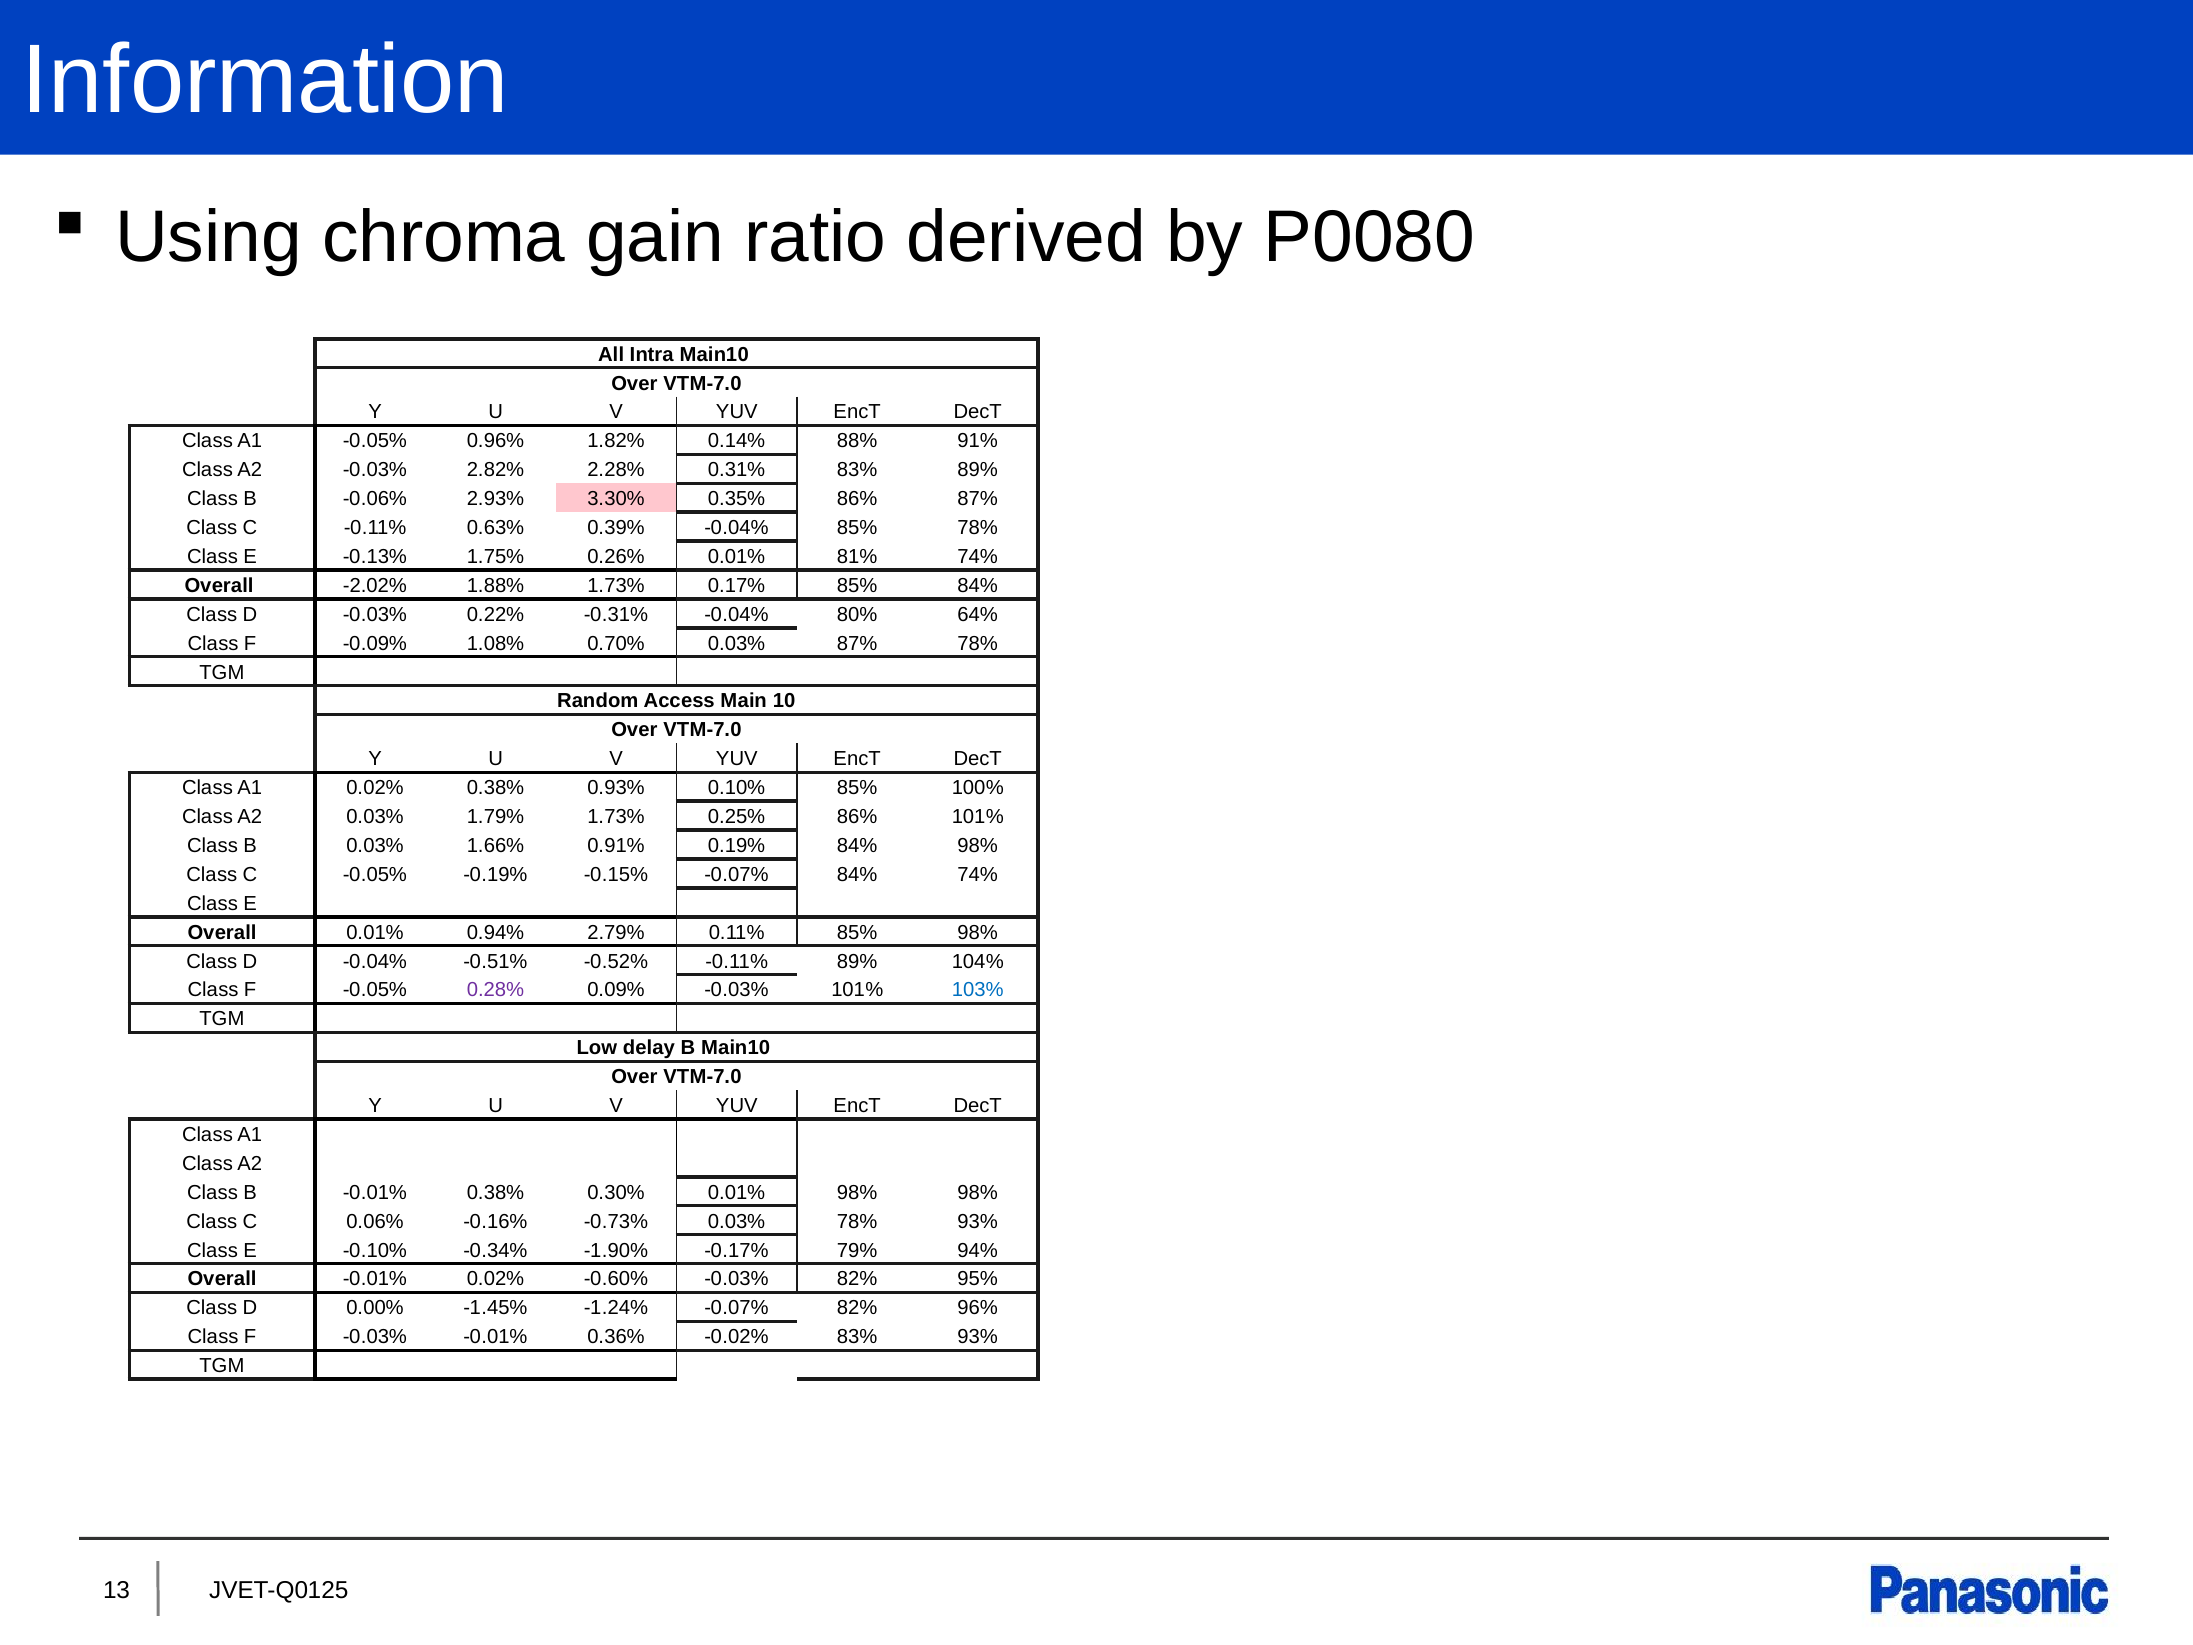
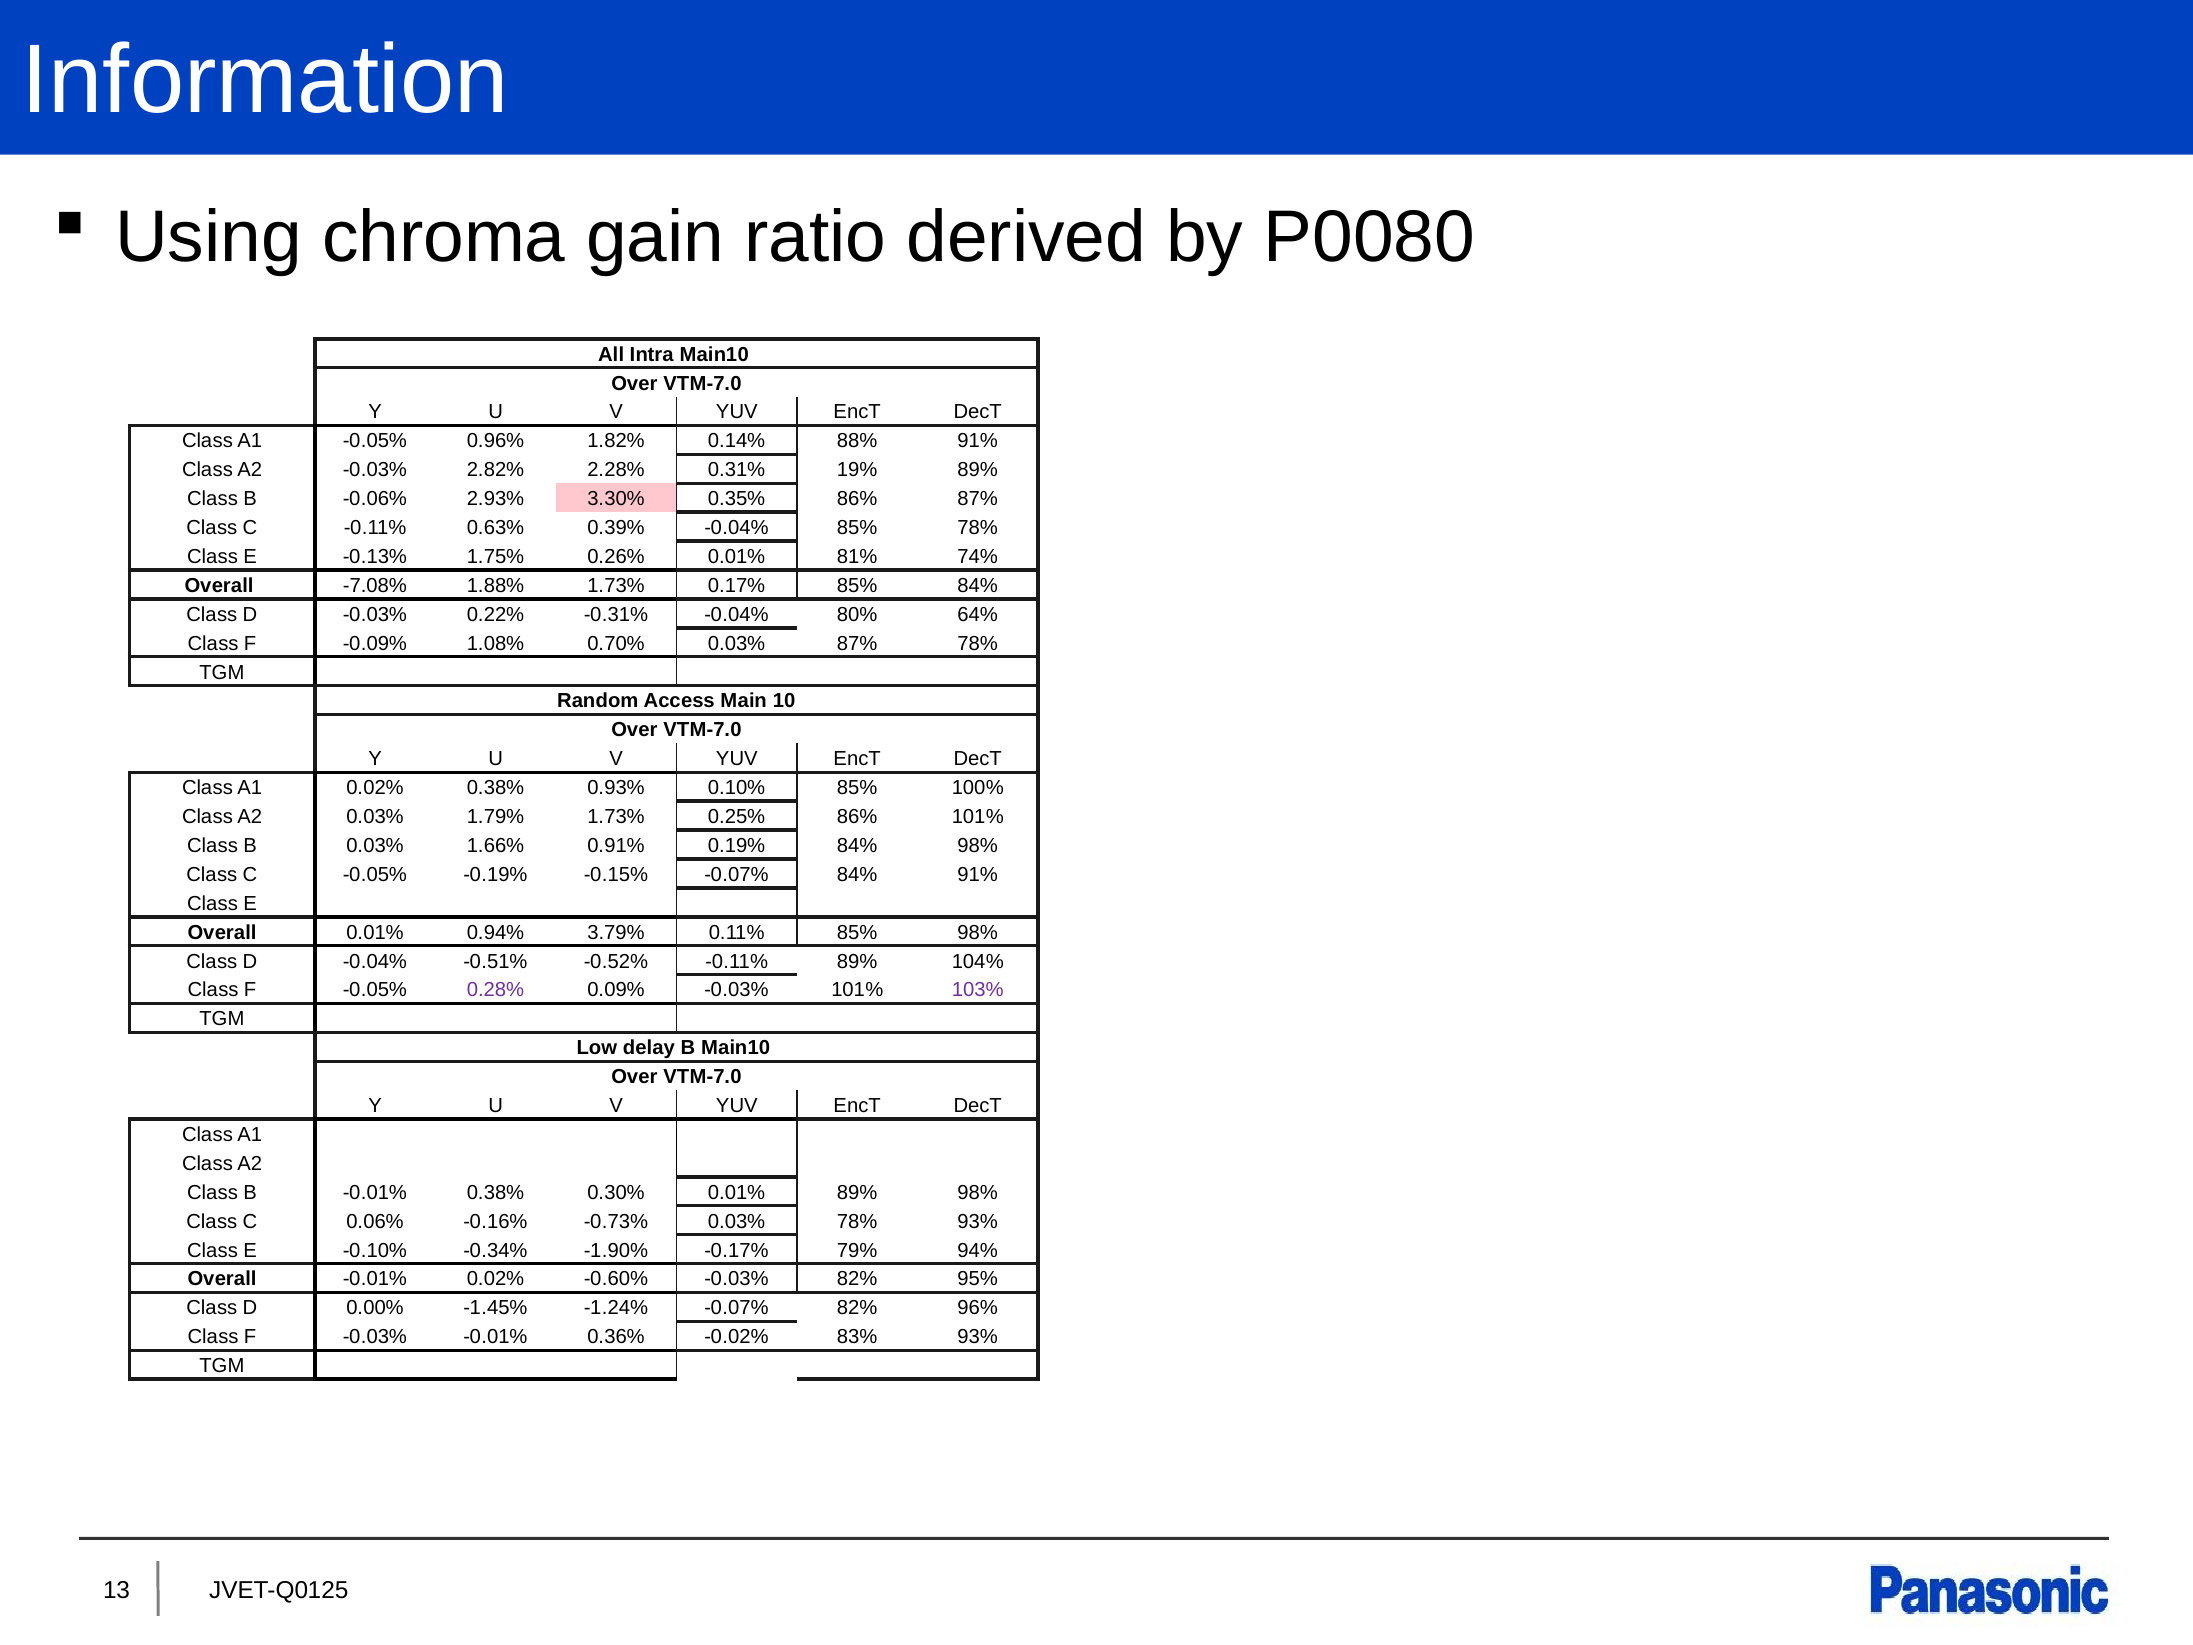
0.31% 83%: 83% -> 19% (857, 470)
-2.02%: -2.02% -> -7.08% (375, 586)
84% 74%: 74% -> 91% (978, 875)
2.79%: 2.79% -> 3.79% (616, 932)
103% colour: blue -> purple (978, 990)
0.01% 98%: 98% -> 89% (857, 1192)
